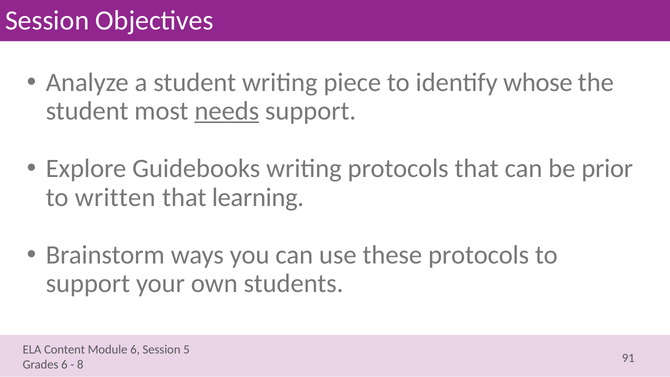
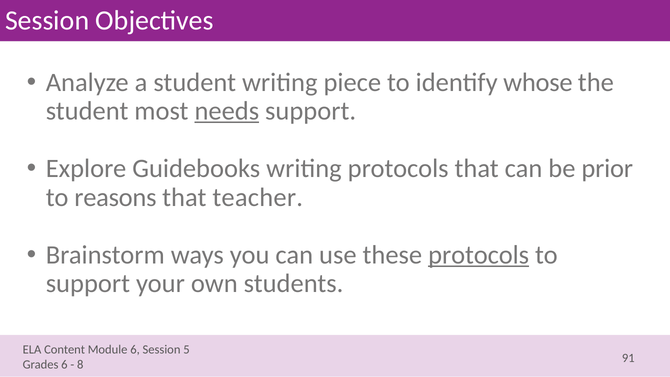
written: written -> reasons (115, 197)
learning: learning -> teacher (258, 197)
protocols underline: none -> present (479, 255)
